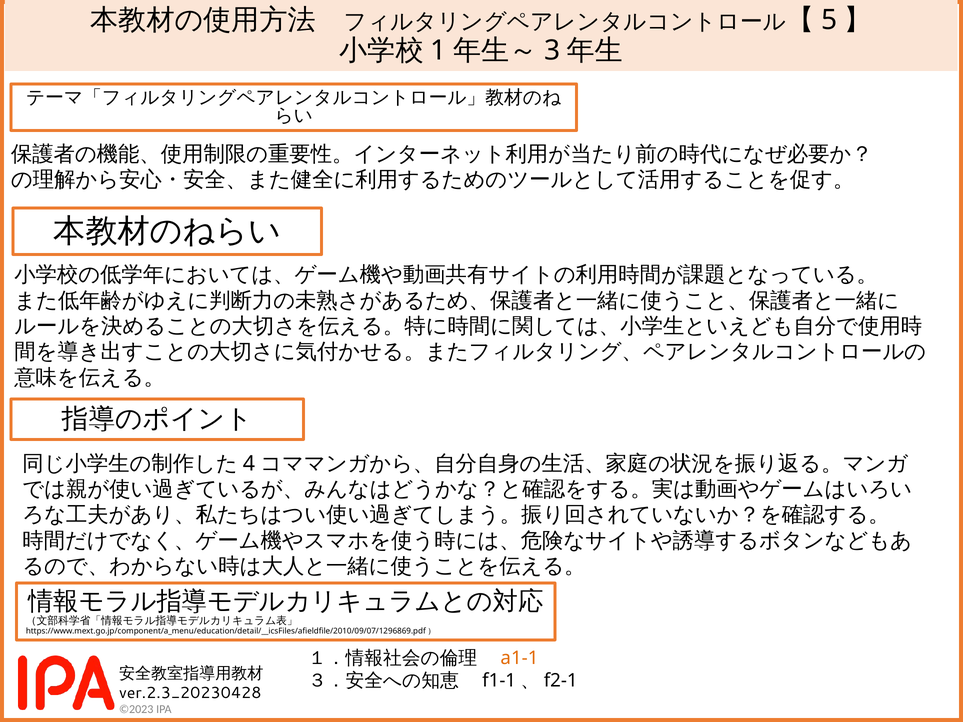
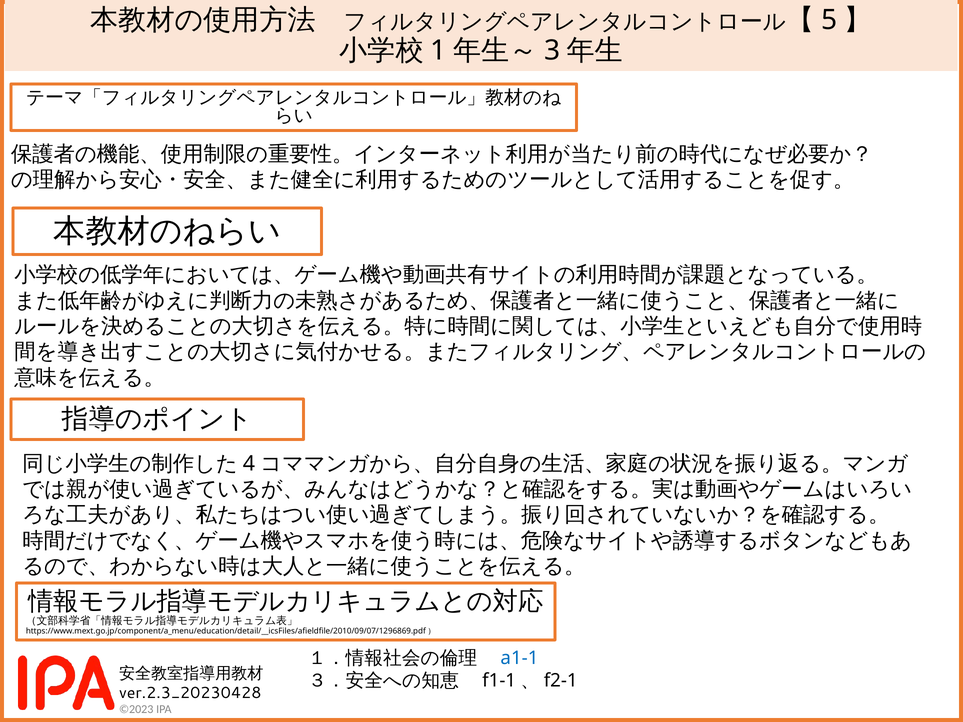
a1-1 colour: orange -> blue (519, 658)
